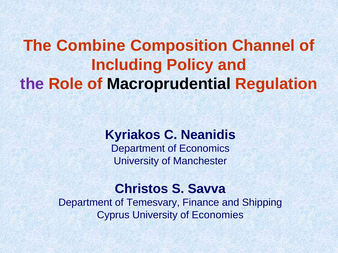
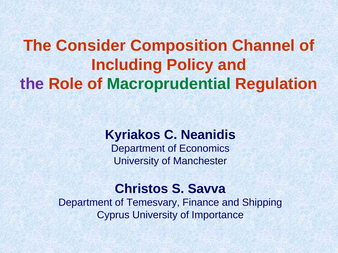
Combine: Combine -> Consider (91, 46)
Macroprudential colour: black -> green (169, 84)
Economies: Economies -> Importance (218, 215)
